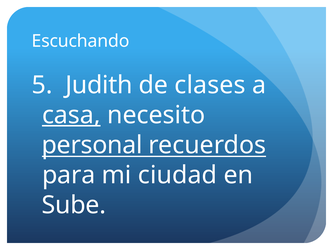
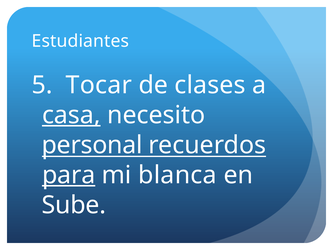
Escuchando: Escuchando -> Estudiantes (80, 41)
Judith: Judith -> Tocar (99, 85)
para underline: none -> present (69, 175)
ciudad: ciudad -> blanca (177, 175)
